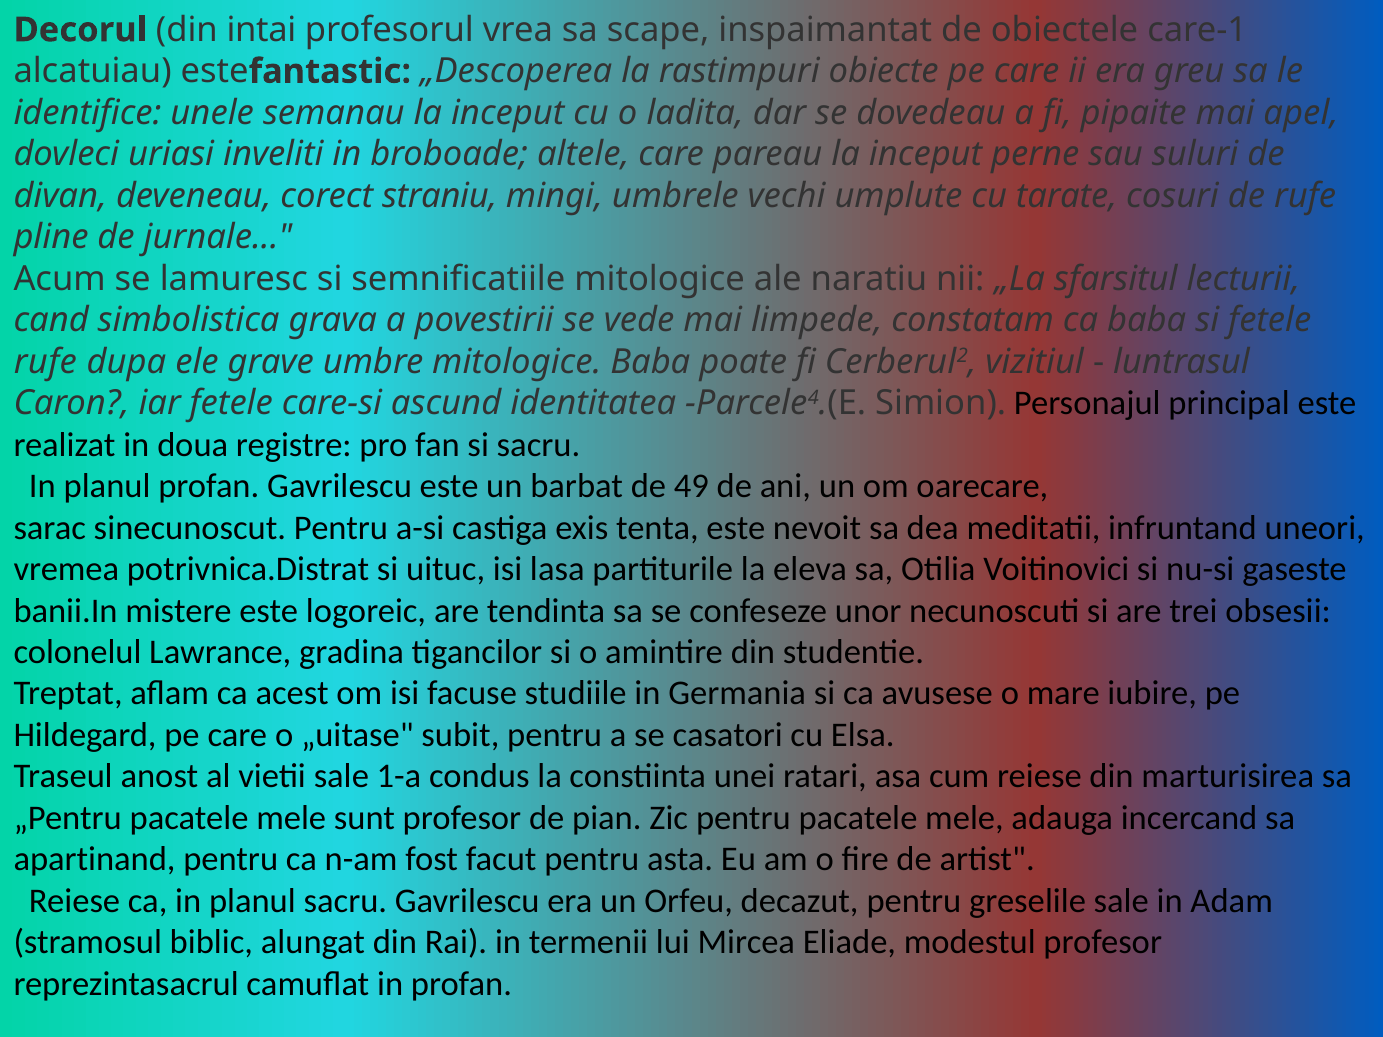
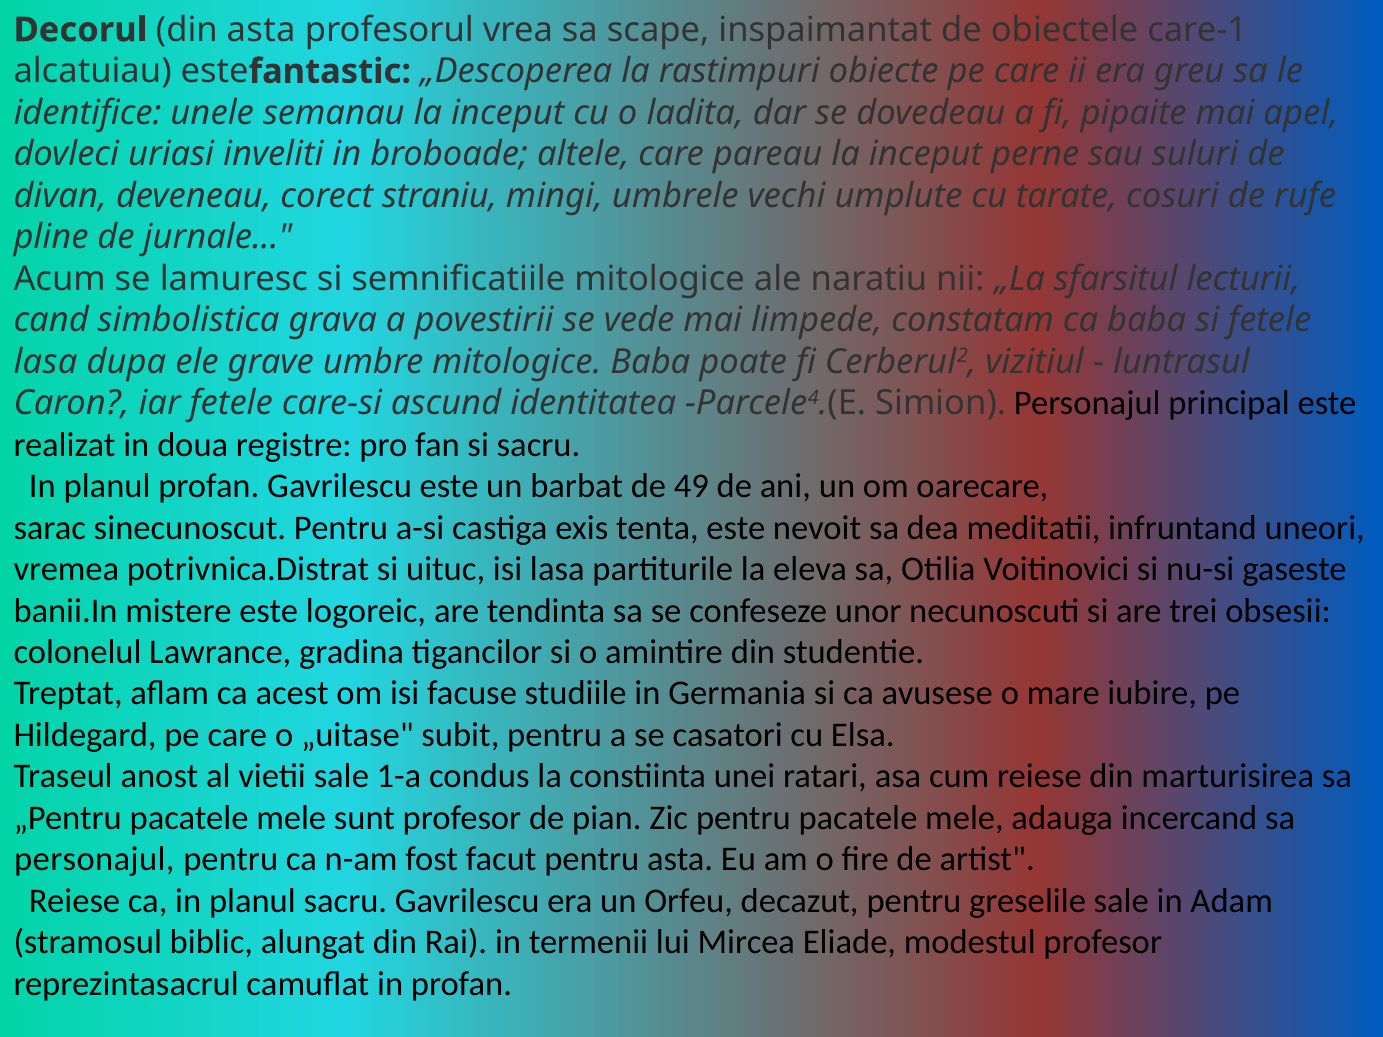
din intai: intai -> asta (261, 30)
rufe: rufe -> lasa (45, 362)
apartinand: apartinand -> personajul (94, 860)
